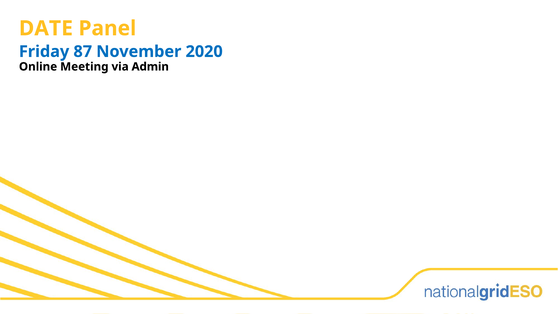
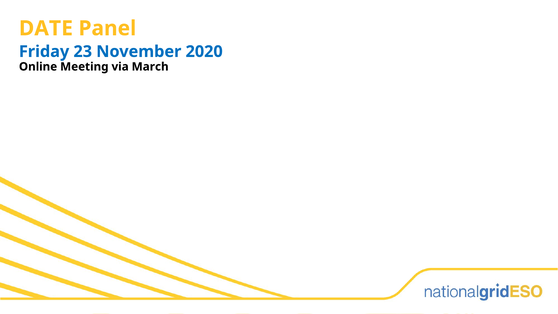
87: 87 -> 23 (83, 52)
Admin: Admin -> March (150, 67)
